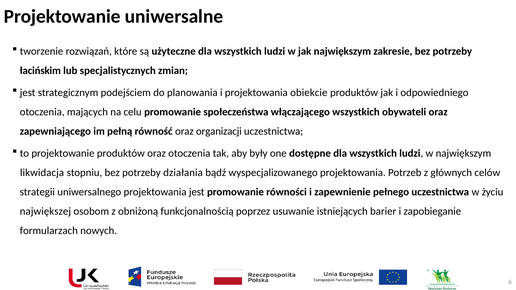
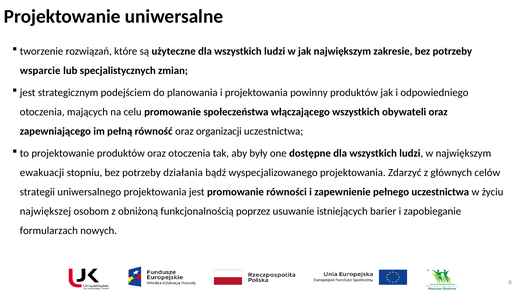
łacińskim: łacińskim -> wsparcie (40, 71)
obiekcie: obiekcie -> powinny (309, 93)
likwidacja: likwidacja -> ewakuacji (42, 173)
Potrzeb: Potrzeb -> Zdarzyć (405, 173)
